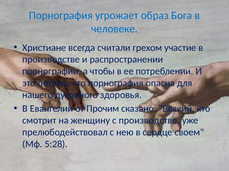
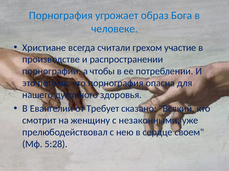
Прочим: Прочим -> Требует (103, 109)
с производстве: производстве -> незаконными (149, 121)
